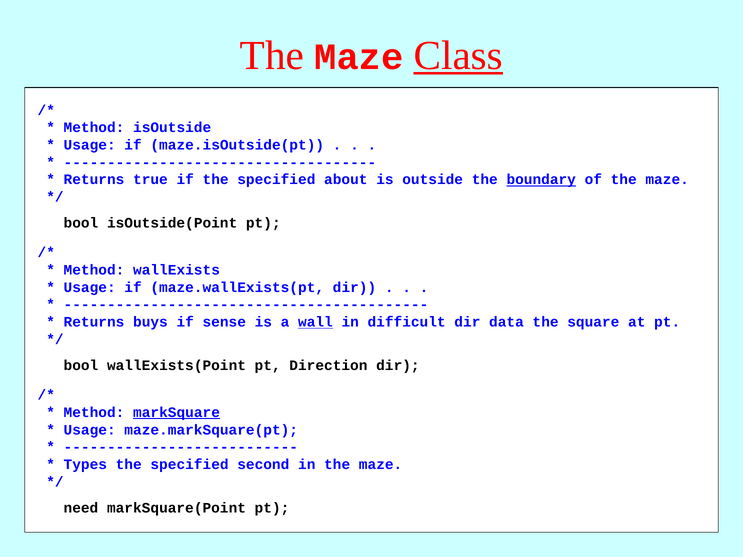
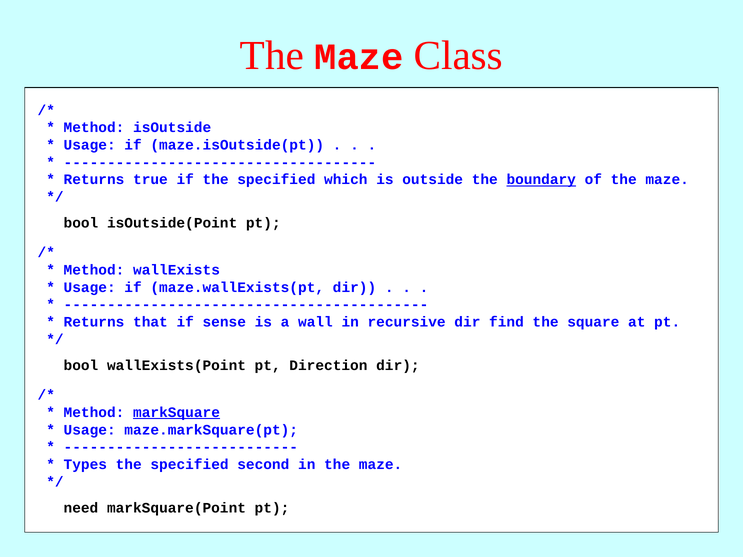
Class underline: present -> none (458, 56)
about: about -> which (346, 180)
buys: buys -> that (150, 322)
wall underline: present -> none (315, 322)
difficult: difficult -> recursive (407, 322)
dir data: data -> find (506, 322)
